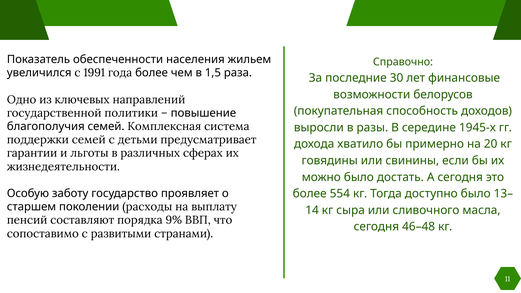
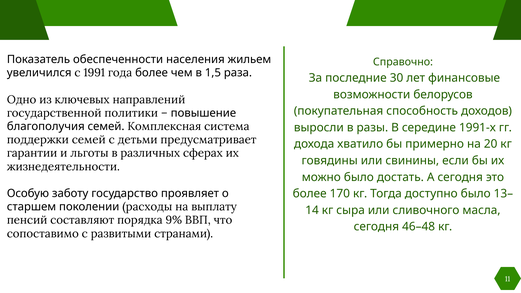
1945‑х: 1945‑х -> 1991‑х (477, 128)
554: 554 -> 170 (340, 194)
